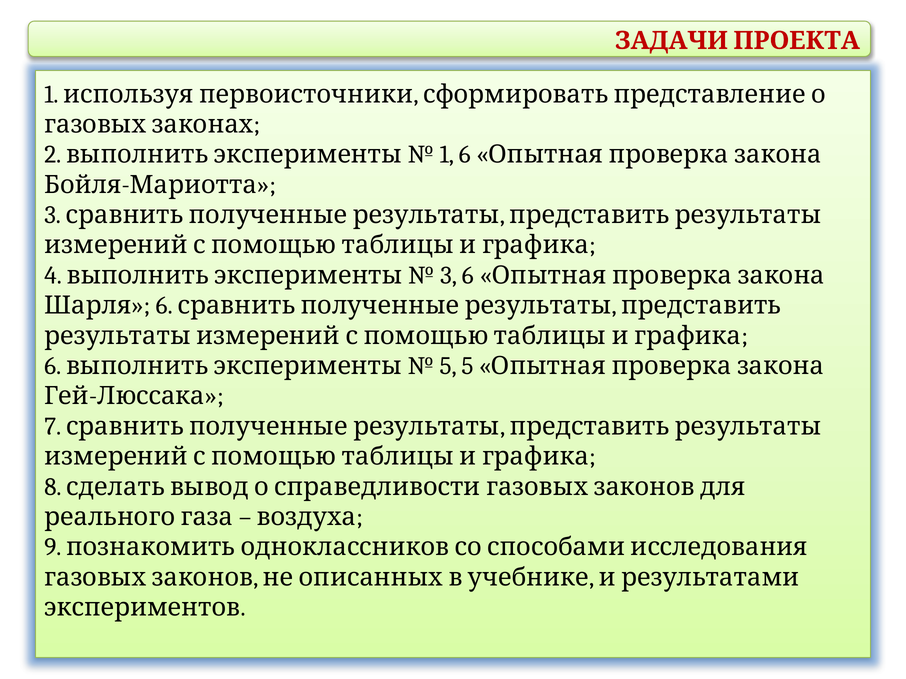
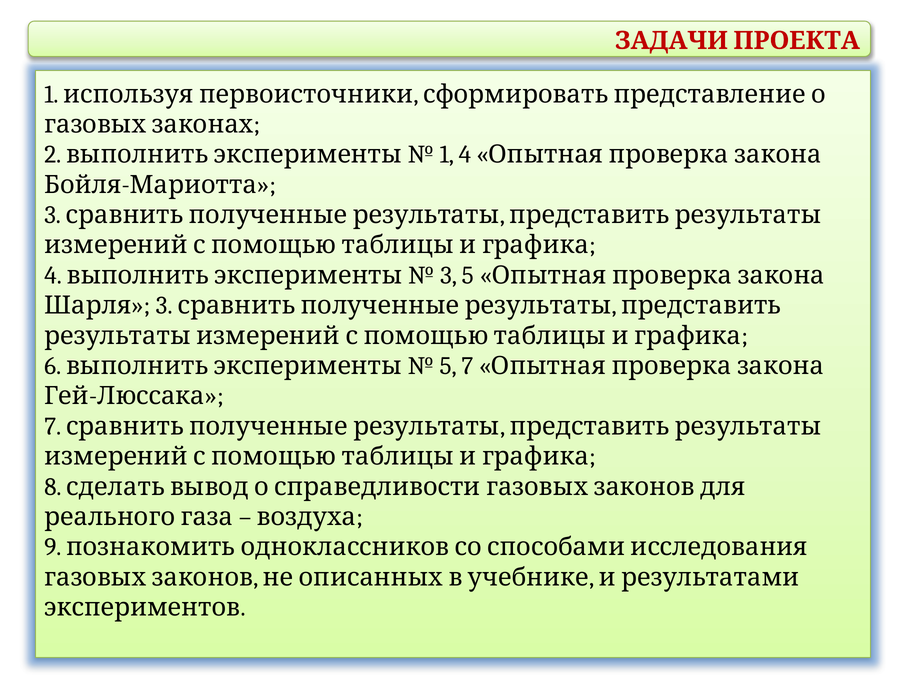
1 6: 6 -> 4 (465, 155)
3 6: 6 -> 5 (468, 276)
6: 6 -> 3 (164, 306)
5 5: 5 -> 7 (467, 366)
